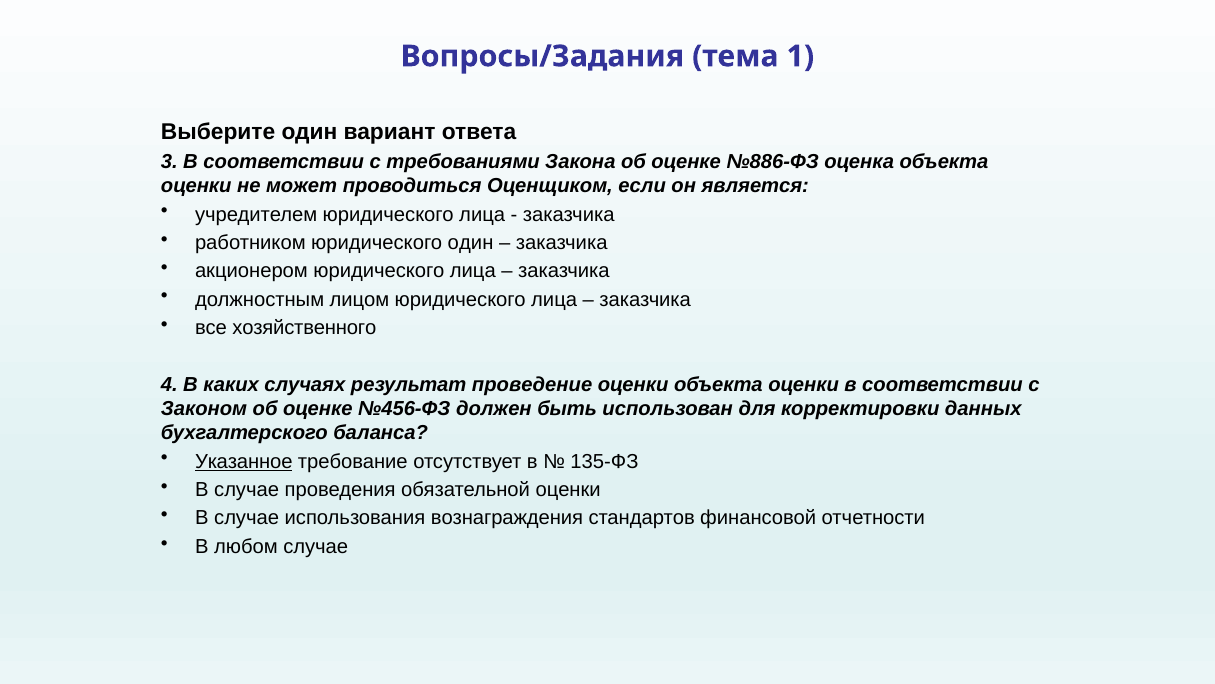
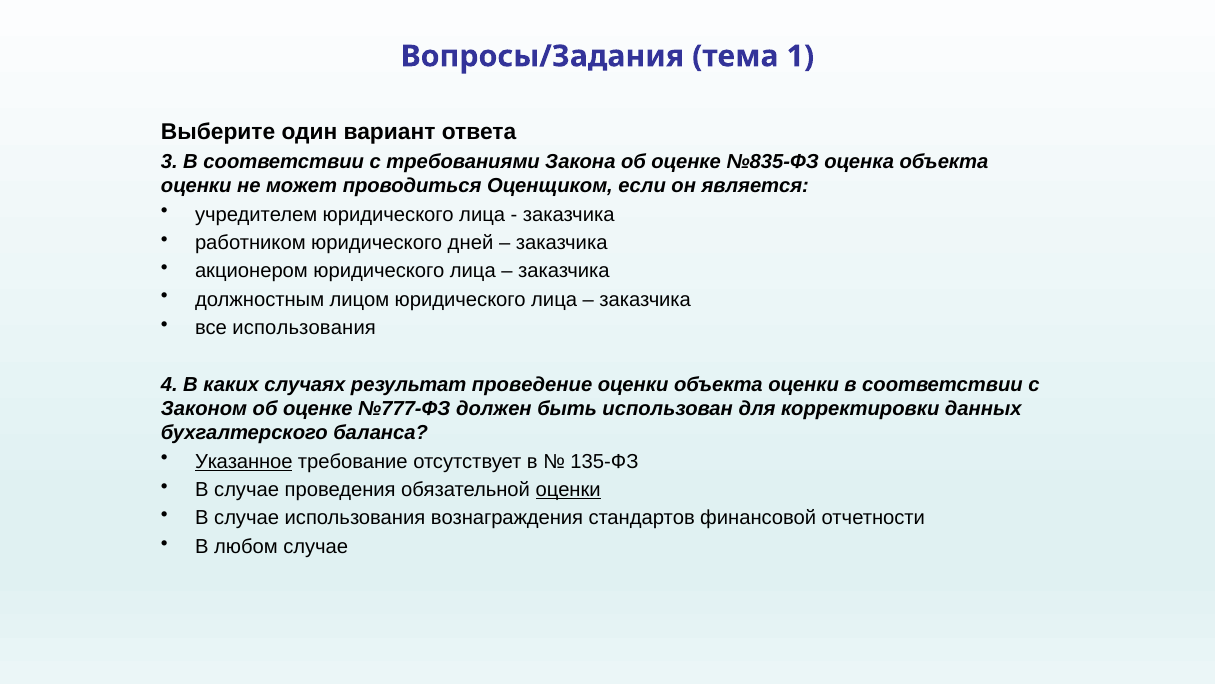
№886-ФЗ: №886-ФЗ -> №835-ФЗ (773, 162)
юридического один: один -> дней (471, 243)
все хозяйственного: хозяйственного -> использования (304, 328)
№456-ФЗ: №456-ФЗ -> №777-ФЗ (404, 409)
оценки underline: none -> present (568, 490)
